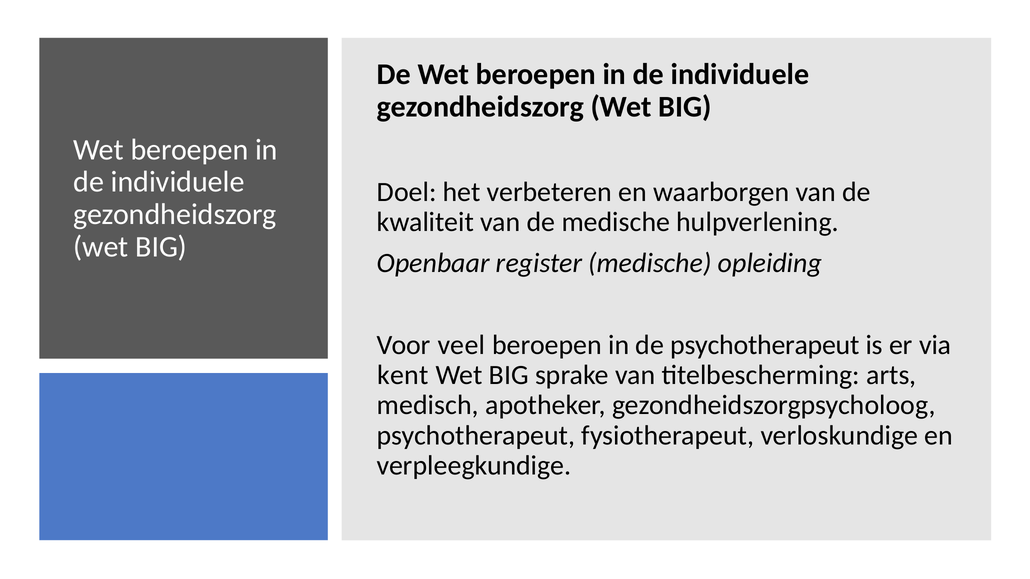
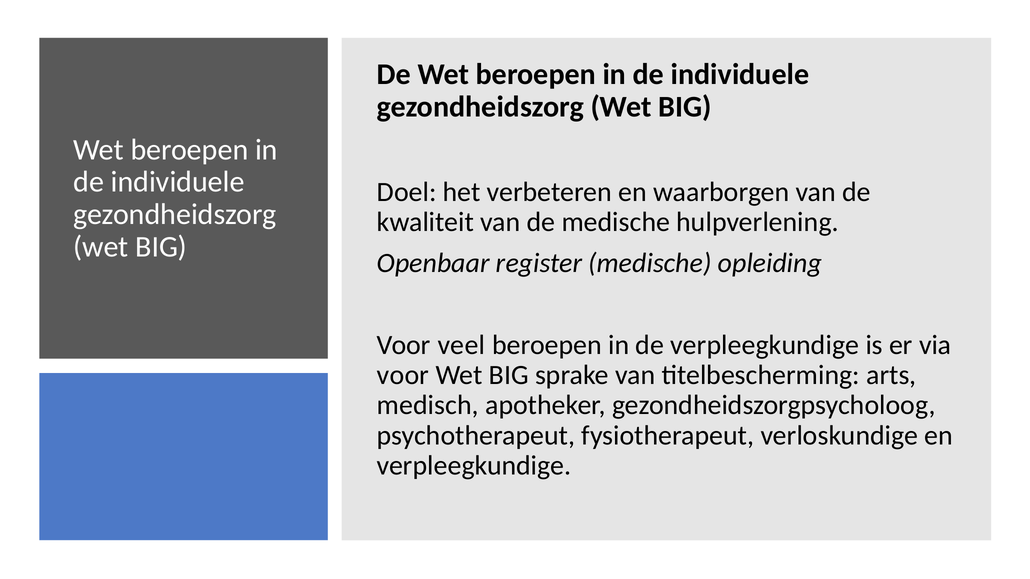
de psychotherapeut: psychotherapeut -> verpleegkundige (765, 345)
kent: kent -> voor (403, 375)
